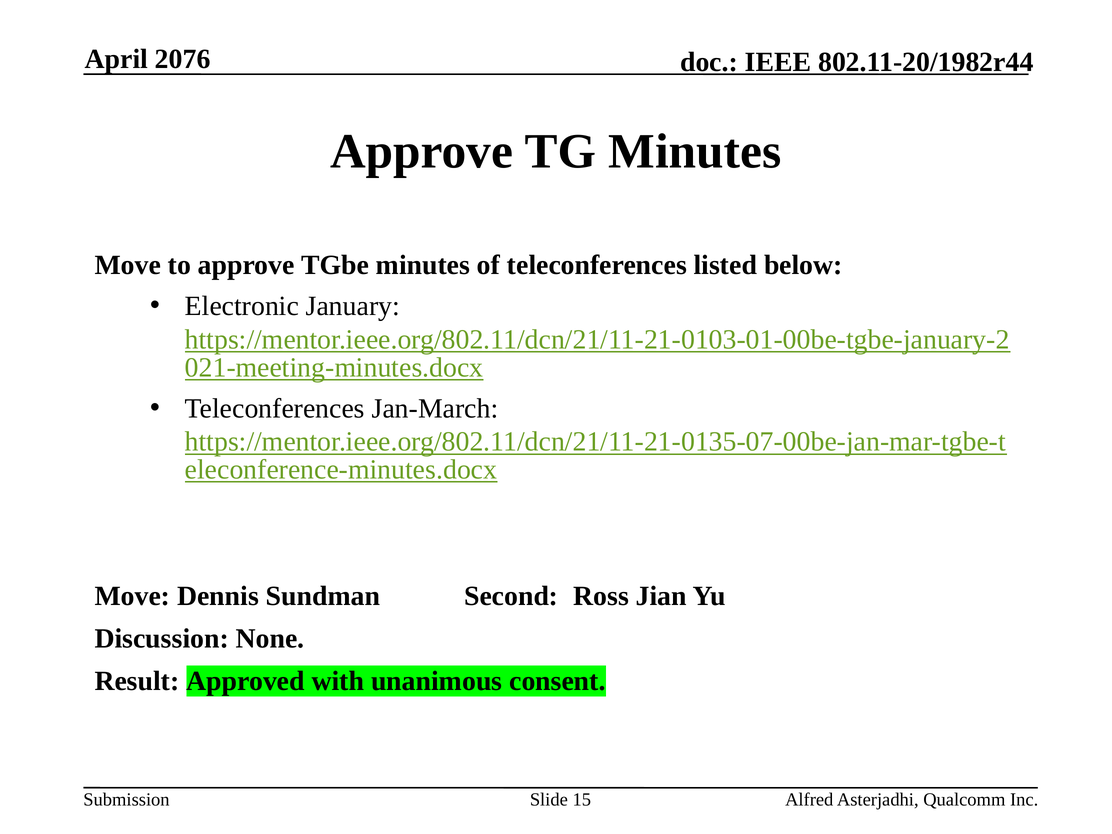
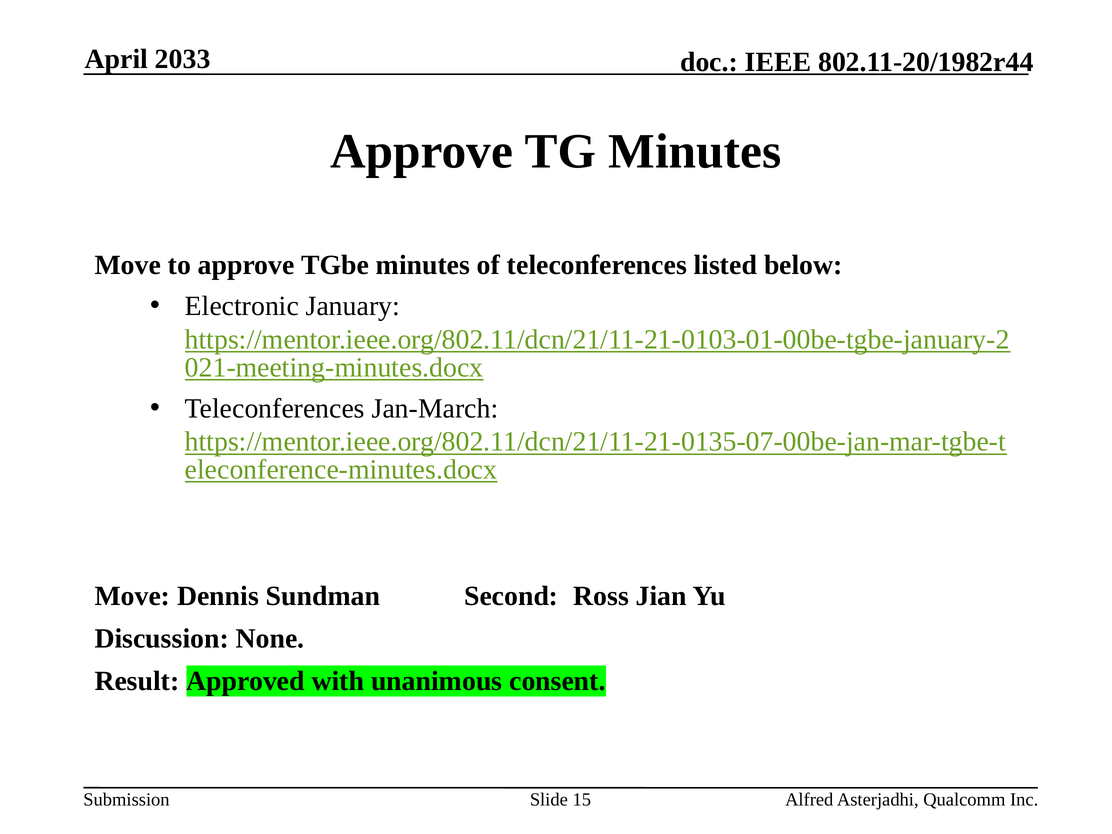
2076: 2076 -> 2033 (183, 59)
